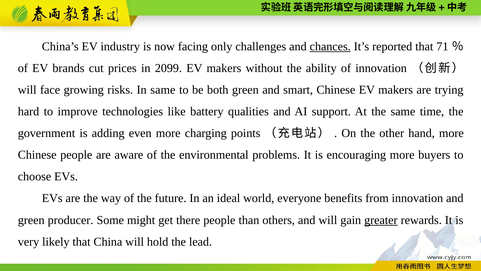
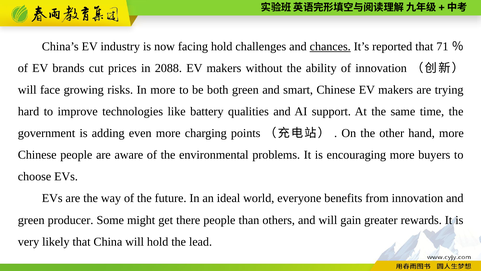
facing only: only -> hold (222, 47)
2099: 2099 -> 2088 (168, 68)
In same: same -> more (163, 90)
greater underline: present -> none (381, 220)
